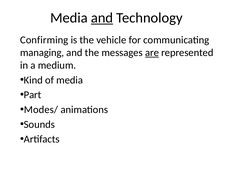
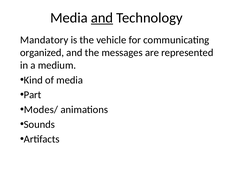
Confirming: Confirming -> Mandatory (44, 40)
managing: managing -> organized (42, 53)
are underline: present -> none (152, 53)
